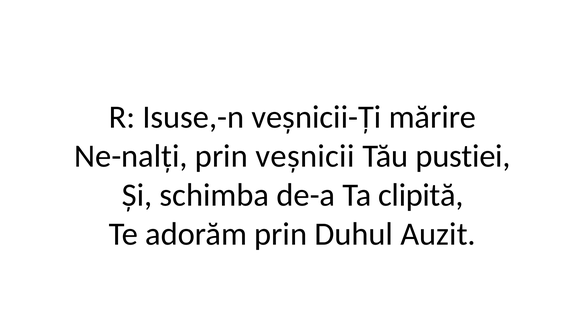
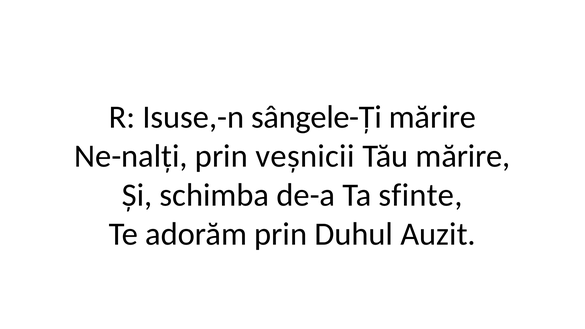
veșnicii-Ți: veșnicii-Ți -> sângele-Ți (317, 117)
Tău pustiei: pustiei -> mărire (463, 156)
clipită: clipită -> sfinte (421, 195)
